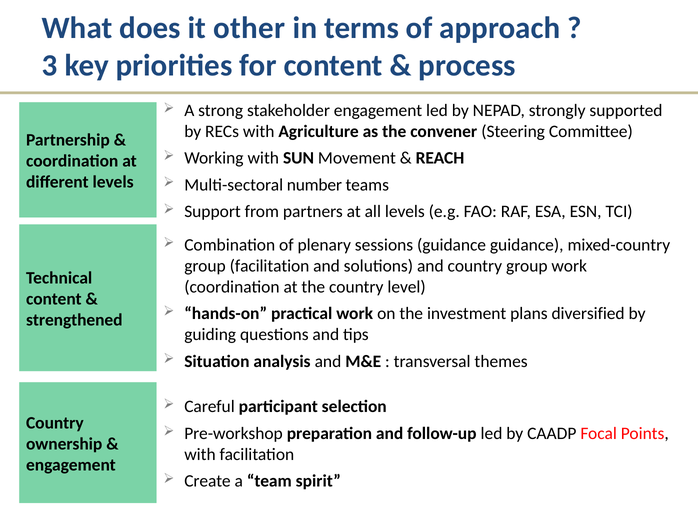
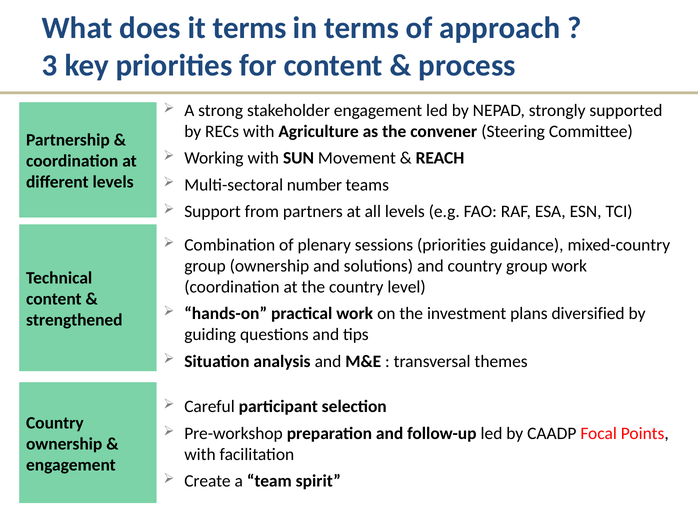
it other: other -> terms (250, 28)
sessions guidance: guidance -> priorities (452, 245)
group facilitation: facilitation -> ownership (269, 266)
